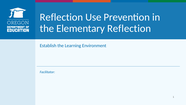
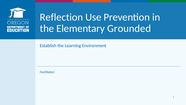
Elementary Reflection: Reflection -> Grounded (129, 28)
